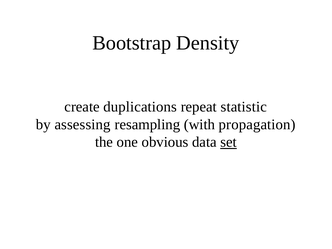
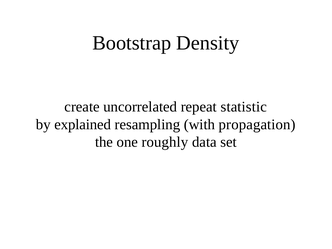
duplications: duplications -> uncorrelated (140, 107)
assessing: assessing -> explained (83, 124)
obvious: obvious -> roughly (165, 142)
set underline: present -> none (229, 142)
